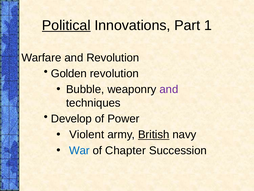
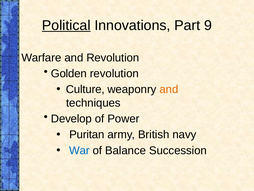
1: 1 -> 9 (208, 25)
Bubble: Bubble -> Culture (85, 89)
and colour: purple -> orange (169, 89)
Violent: Violent -> Puritan (87, 134)
British underline: present -> none (154, 134)
Chapter: Chapter -> Balance (126, 150)
